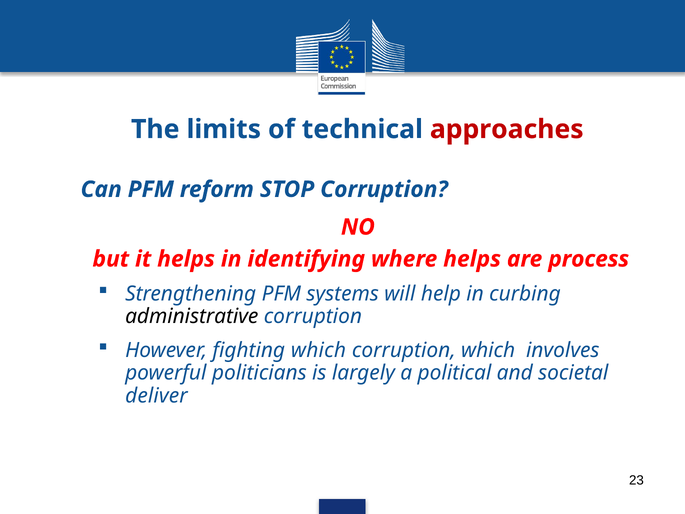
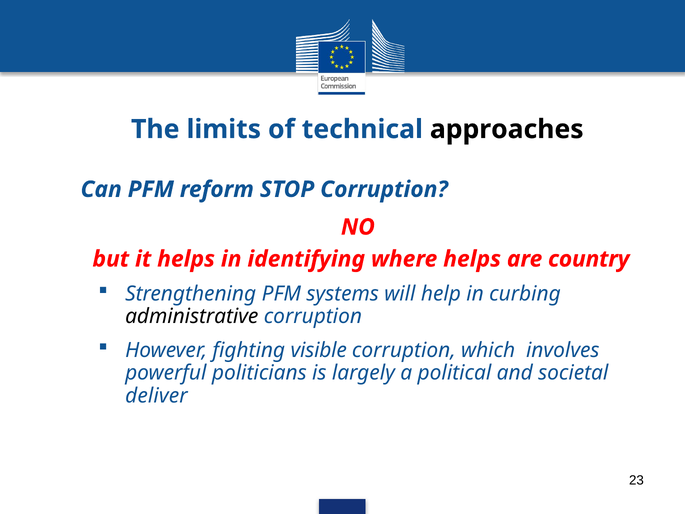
approaches colour: red -> black (507, 129)
process: process -> country (589, 259)
fighting which: which -> visible (319, 350)
